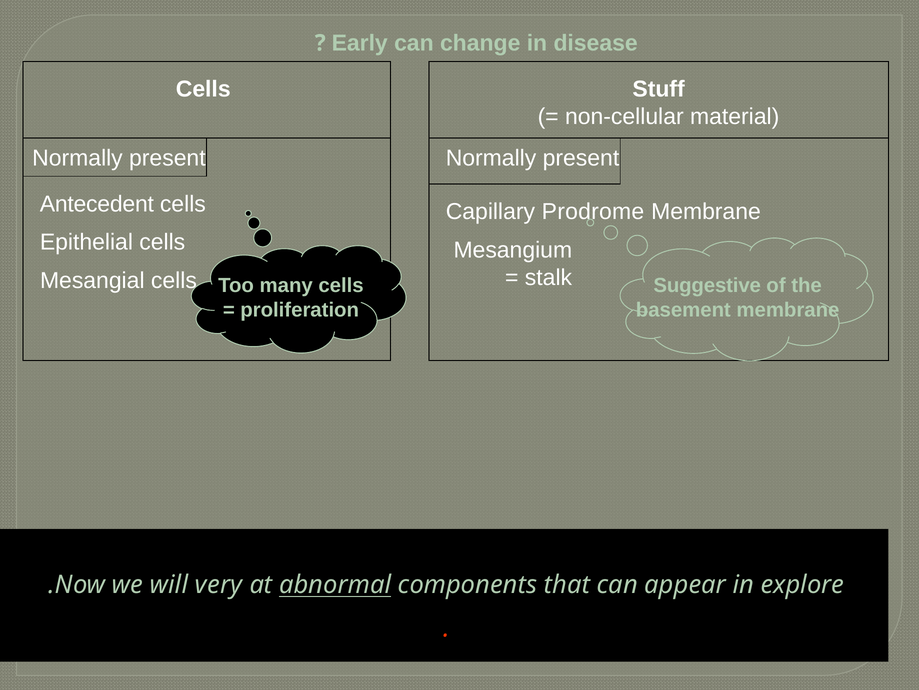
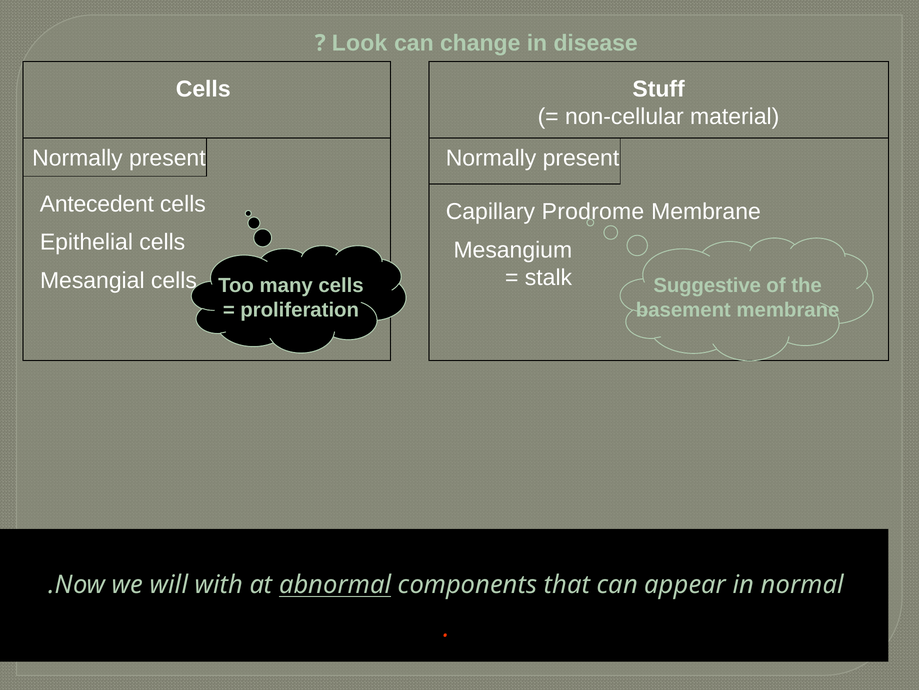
Early: Early -> Look (360, 43)
very: very -> with (219, 584)
explore: explore -> normal (802, 584)
